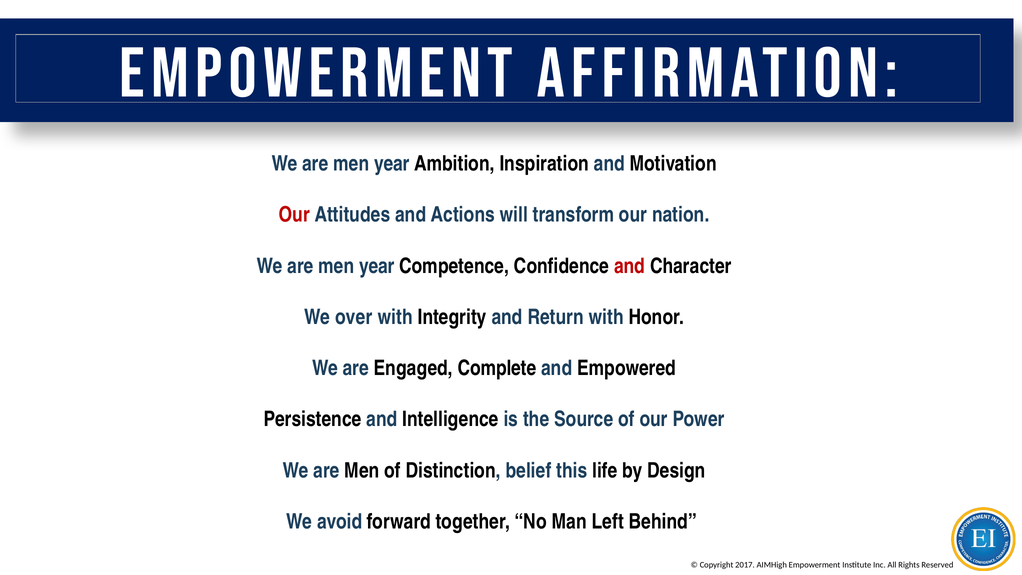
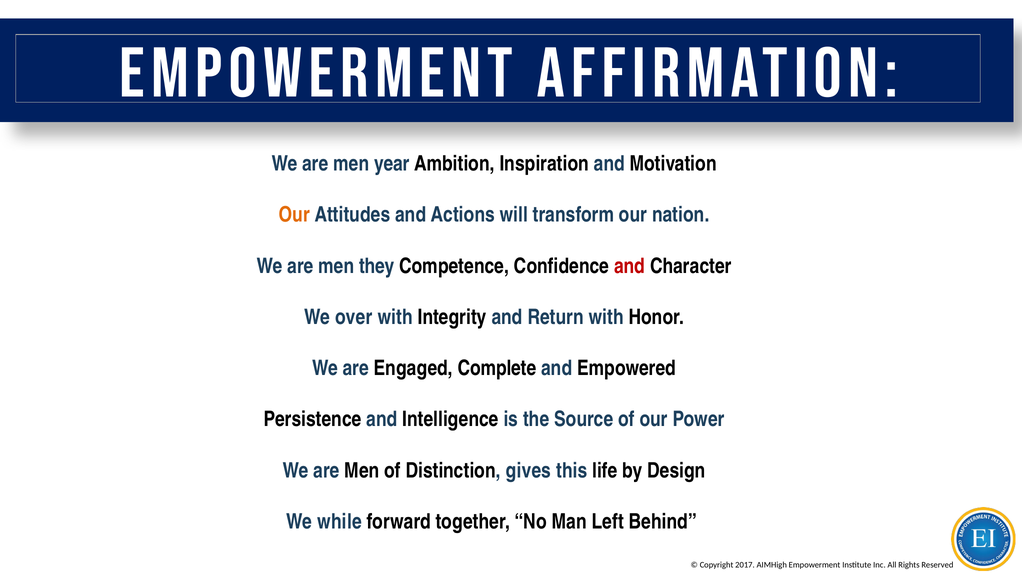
Our colour: red -> orange (294, 215)
year: year -> they (377, 266)
belief: belief -> gives (528, 470)
avoid: avoid -> while (340, 522)
